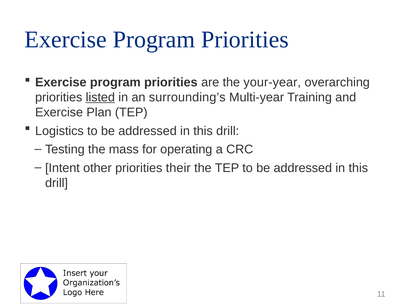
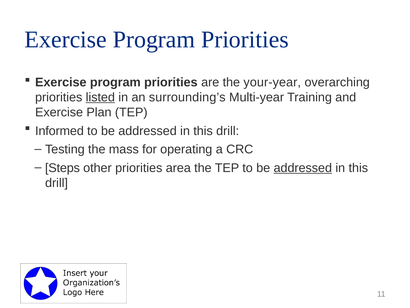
Logistics: Logistics -> Informed (59, 131)
Intent: Intent -> Steps (62, 168)
their: their -> area (178, 168)
addressed underline: none -> present (303, 168)
